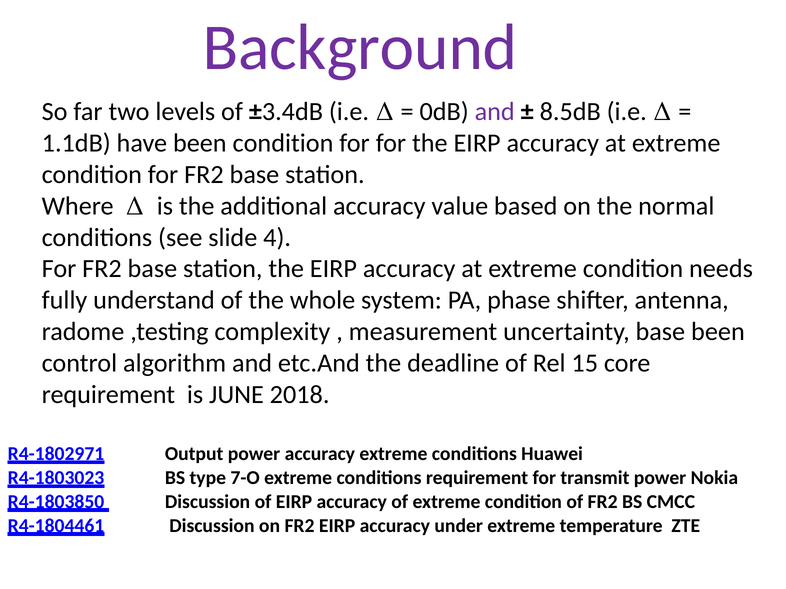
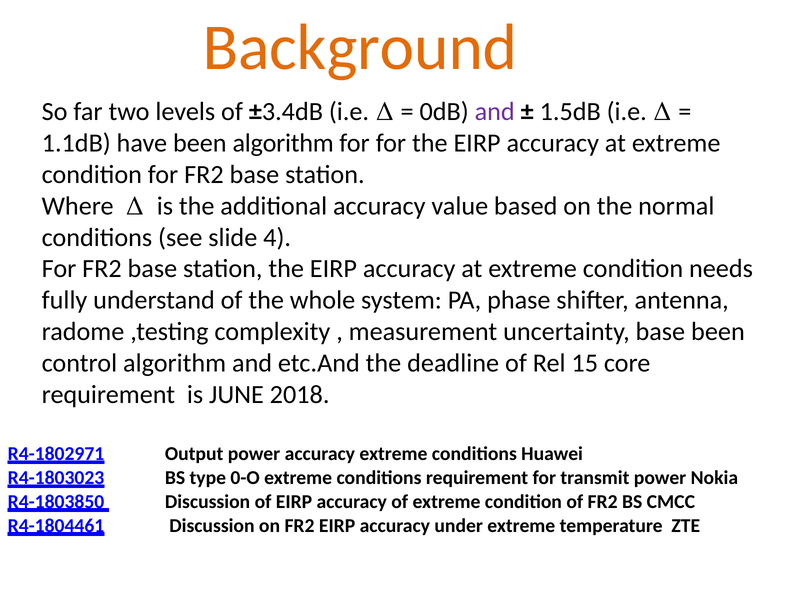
Background colour: purple -> orange (360, 48)
8.5dB: 8.5dB -> 1.5dB (570, 112)
been condition: condition -> algorithm (283, 143)
7-O: 7-O -> 0-O (245, 478)
